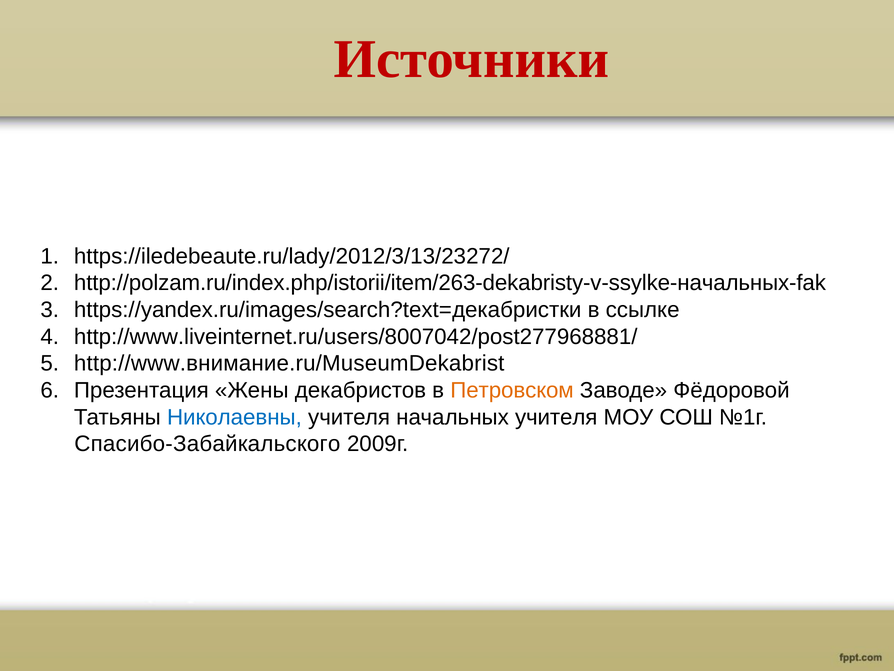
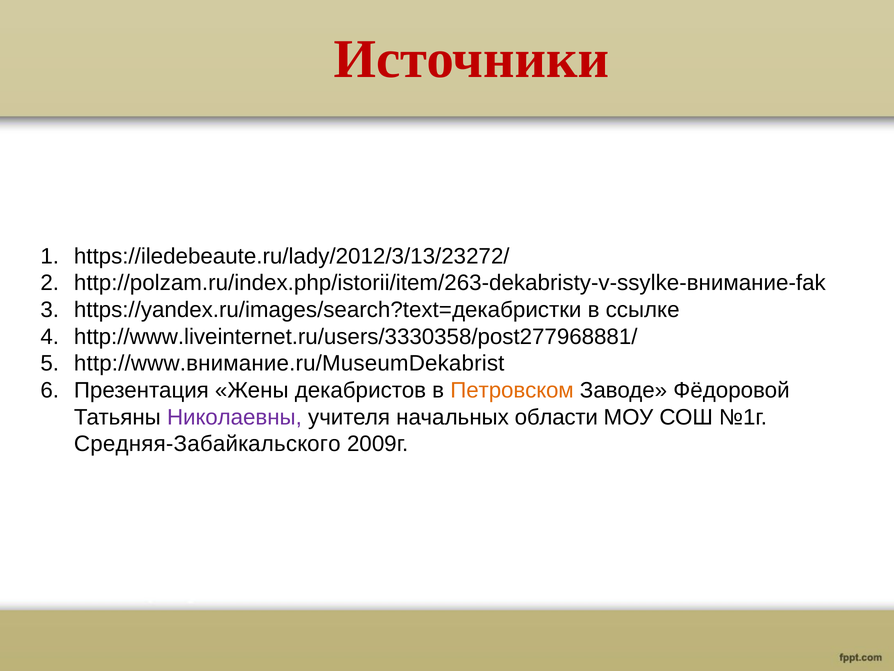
http://polzam.ru/index.php/istorii/item/263-dekabristy-v-ssylke-начальных-fak: http://polzam.ru/index.php/istorii/item/263-dekabristy-v-ssylke-начальных-fak -> http://polzam.ru/index.php/istorii/item/263-dekabristy-v-ssylke-внимание-fak (450, 283)
http://www.liveinternet.ru/users/8007042/post277968881/: http://www.liveinternet.ru/users/8007042/post277968881/ -> http://www.liveinternet.ru/users/3330358/post277968881/ (356, 336)
Николаевны colour: blue -> purple (234, 417)
начальных учителя: учителя -> области (556, 417)
Спасибо-Забайкальского: Спасибо-Забайкальского -> Средняя-Забайкальского (207, 444)
